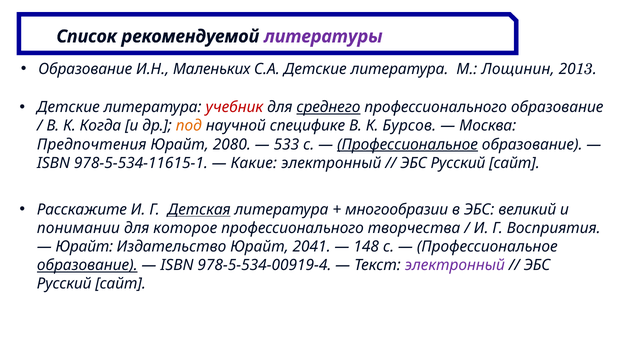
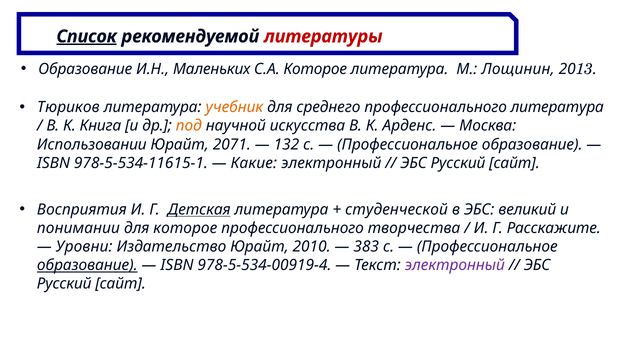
Список underline: none -> present (87, 36)
литературы colour: purple -> red (323, 36)
С.А Детские: Детские -> Которое (315, 69)
Детские: Детские -> Тюриков (68, 107)
учебник colour: red -> orange (234, 107)
среднего underline: present -> none (328, 107)
профессионального образование: образование -> литература (557, 107)
Когда: Когда -> Книга (100, 126)
специфике: специфике -> искусства (308, 126)
Бурсов: Бурсов -> Арденс (409, 126)
Предпочтения: Предпочтения -> Использовании (92, 144)
2080: 2080 -> 2071 (232, 144)
533: 533 -> 132 (286, 144)
Профессиональное underline: present -> none (408, 144)
Расскажите: Расскажите -> Восприятия (82, 209)
многообразии: многообразии -> студенческой (397, 209)
Восприятия: Восприятия -> Расскажите (554, 228)
Юрайт: Юрайт -> Уровни (84, 246)
2041: 2041 -> 2010 (312, 246)
148: 148 -> 383 (366, 246)
